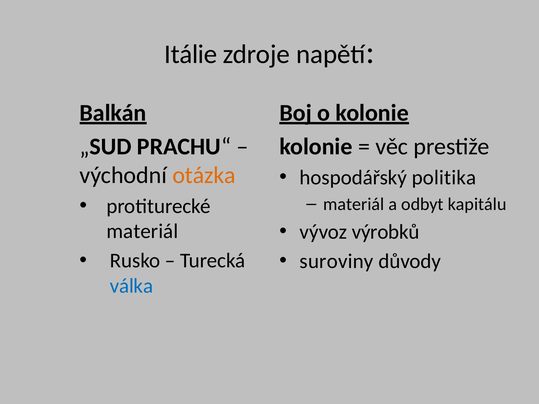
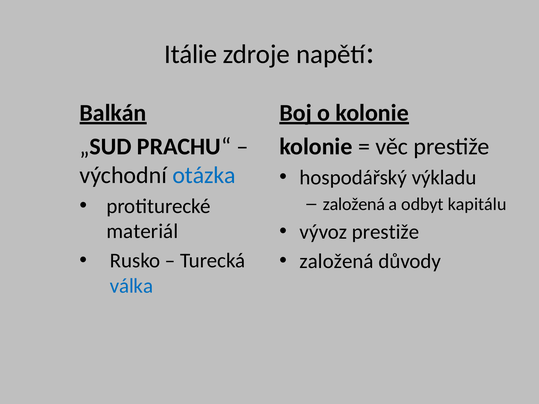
otázka colour: orange -> blue (204, 175)
politika: politika -> výkladu (444, 178)
materiál: materiál -> založená (354, 204)
vývoz výrobků: výrobků -> prestiže (385, 232)
suroviny: suroviny -> založená (337, 261)
